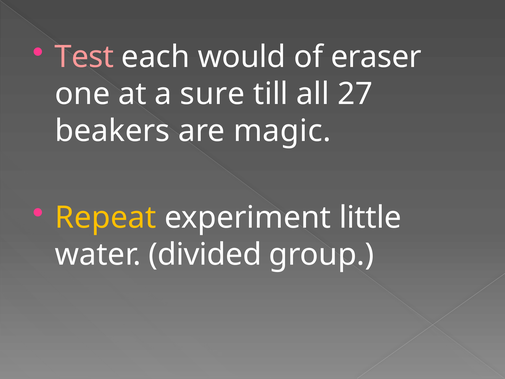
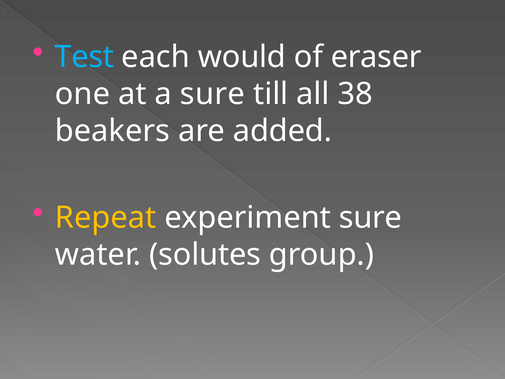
Test colour: pink -> light blue (84, 57)
27: 27 -> 38 (355, 94)
magic: magic -> added (282, 131)
experiment little: little -> sure (370, 218)
divided: divided -> solutes (205, 255)
